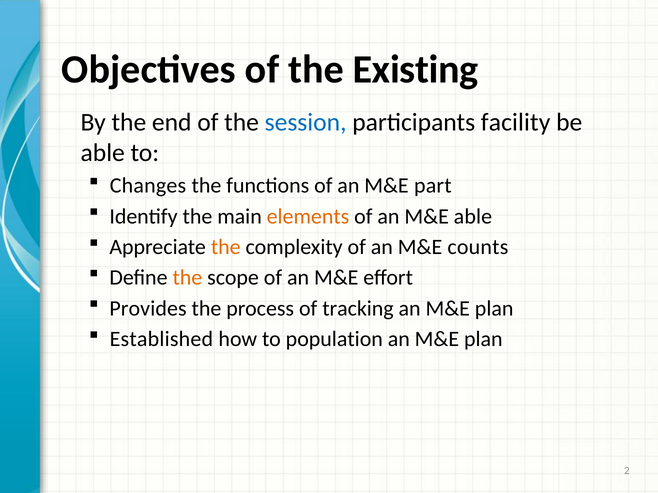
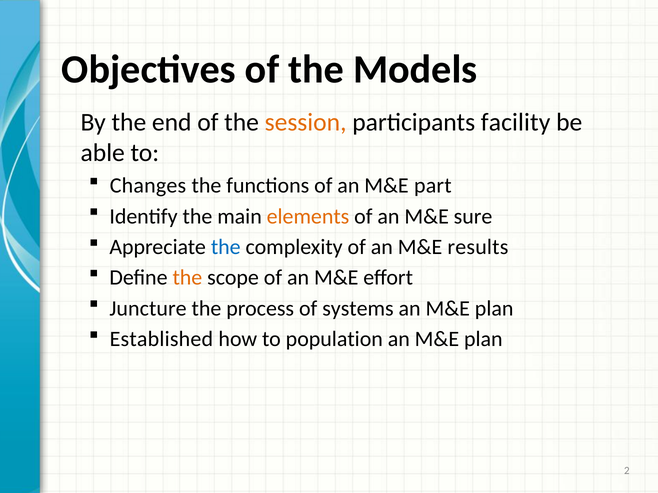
Existing: Existing -> Models (415, 70)
session colour: blue -> orange (306, 122)
M&E able: able -> sure (473, 217)
the colour: orange -> blue (226, 247)
counts: counts -> results (478, 247)
Provides: Provides -> Juncture (148, 309)
tracking: tracking -> systems (358, 309)
